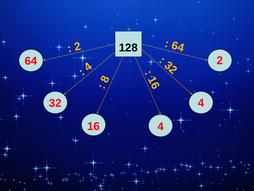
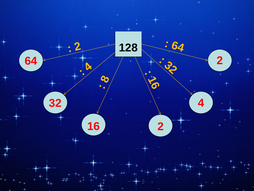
16 4: 4 -> 2 (161, 126)
